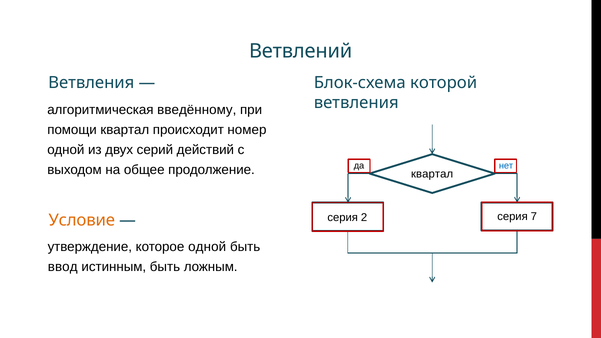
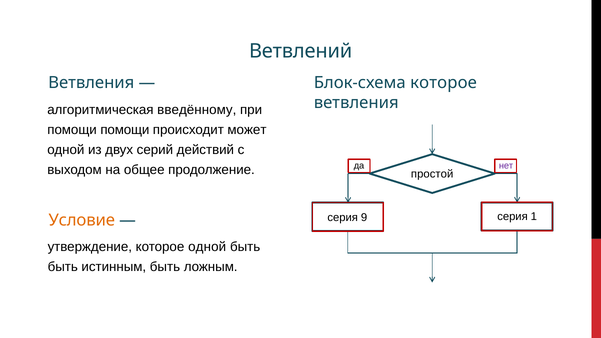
Блок-схема которой: которой -> которое (444, 83)
помощи квартал: квартал -> помощи (125, 130)
номер: номер -> может (247, 130)
нет colour: blue -> purple (506, 166)
квартал: квартал -> простой (432, 174)
2: 2 -> 9 (364, 218)
7: 7 -> 1 (534, 217)
ввод: ввод -> быть (63, 267)
